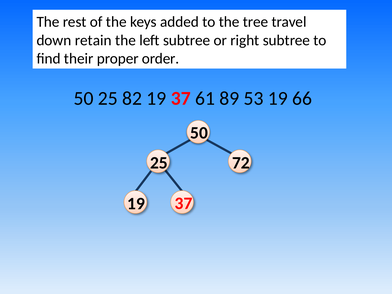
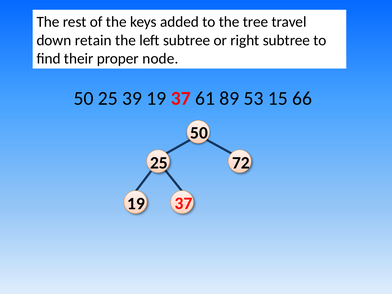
order: order -> node (160, 59)
82: 82 -> 39 (132, 98)
53 19: 19 -> 15 (278, 98)
